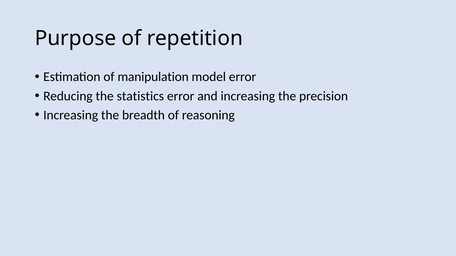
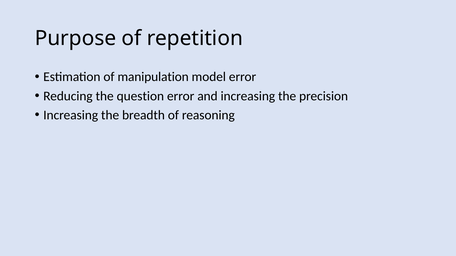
statistics: statistics -> question (140, 96)
